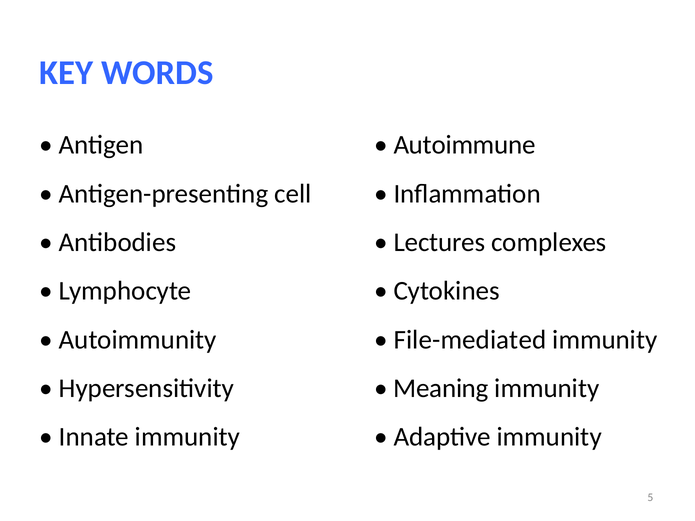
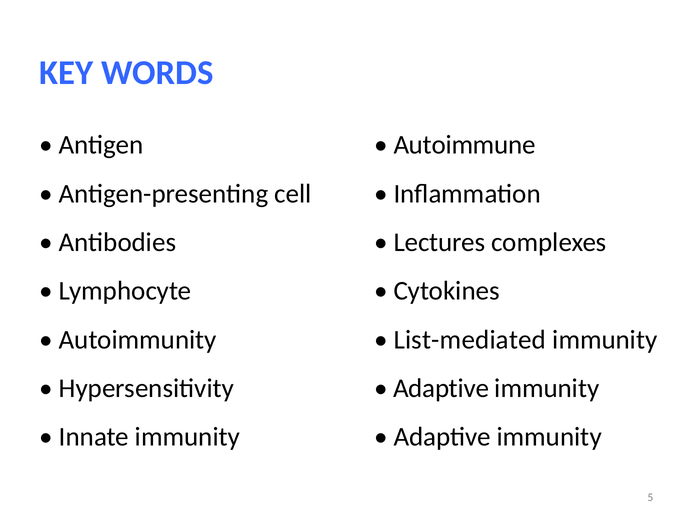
File-mediated: File-mediated -> List-mediated (470, 340)
Meaning: Meaning -> Adaptive (441, 388)
